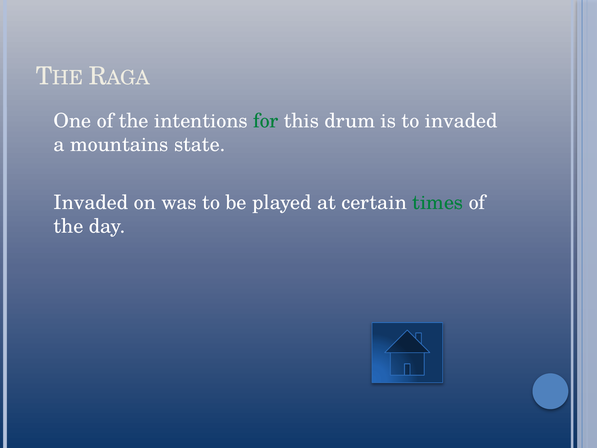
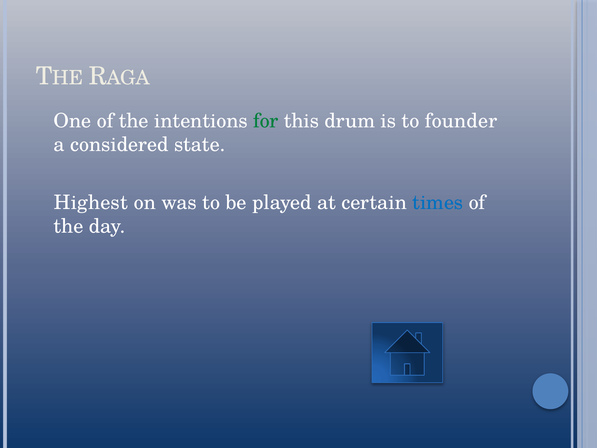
to invaded: invaded -> founder (461, 121)
mountains: mountains -> considered (119, 145)
Invaded: Invaded -> Highest (91, 202)
times colour: green -> blue (438, 202)
